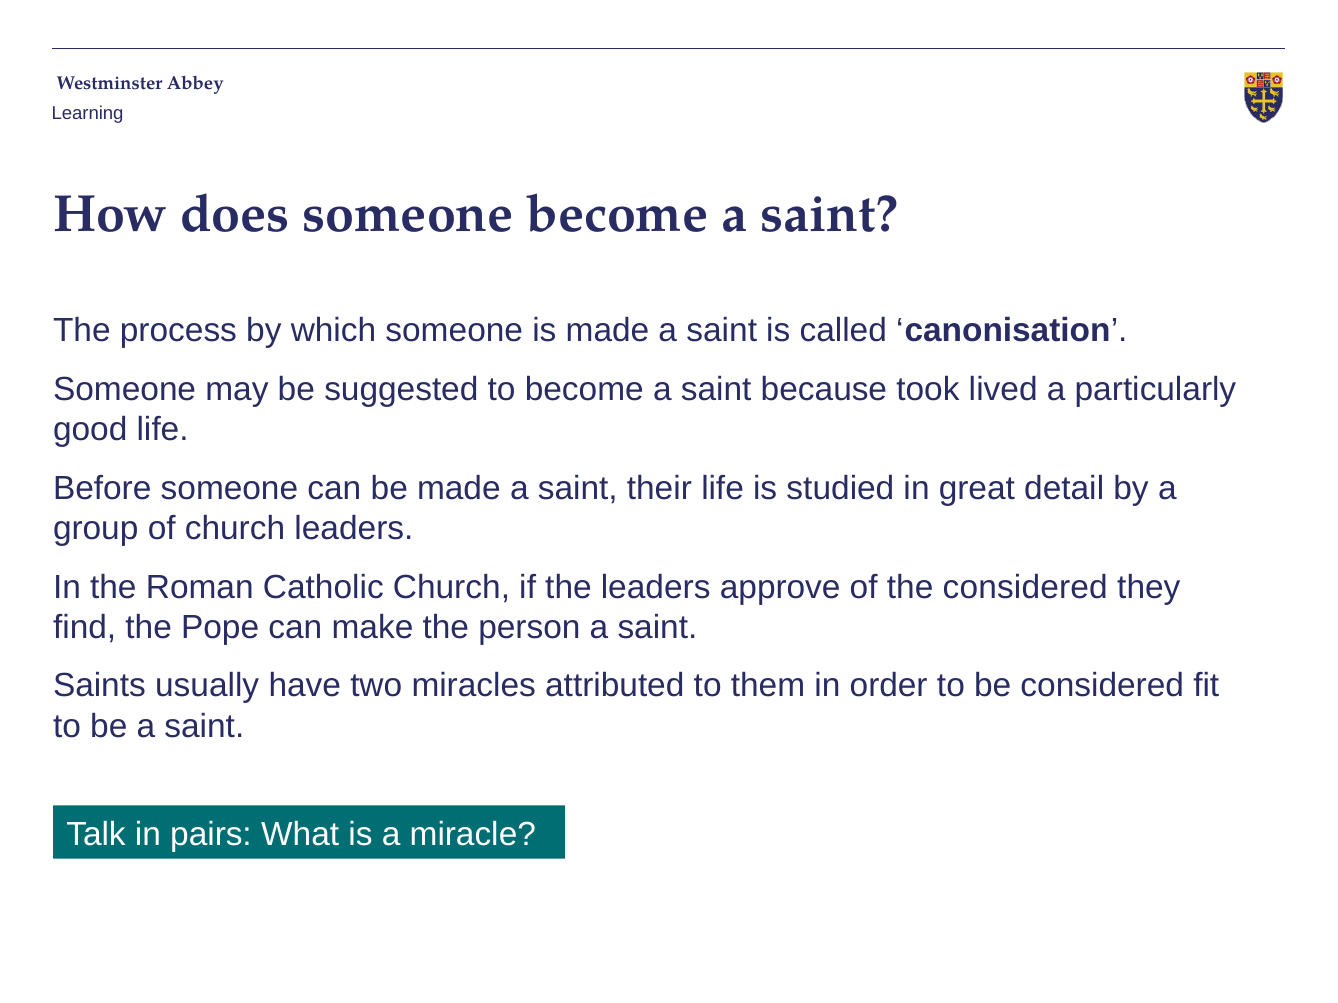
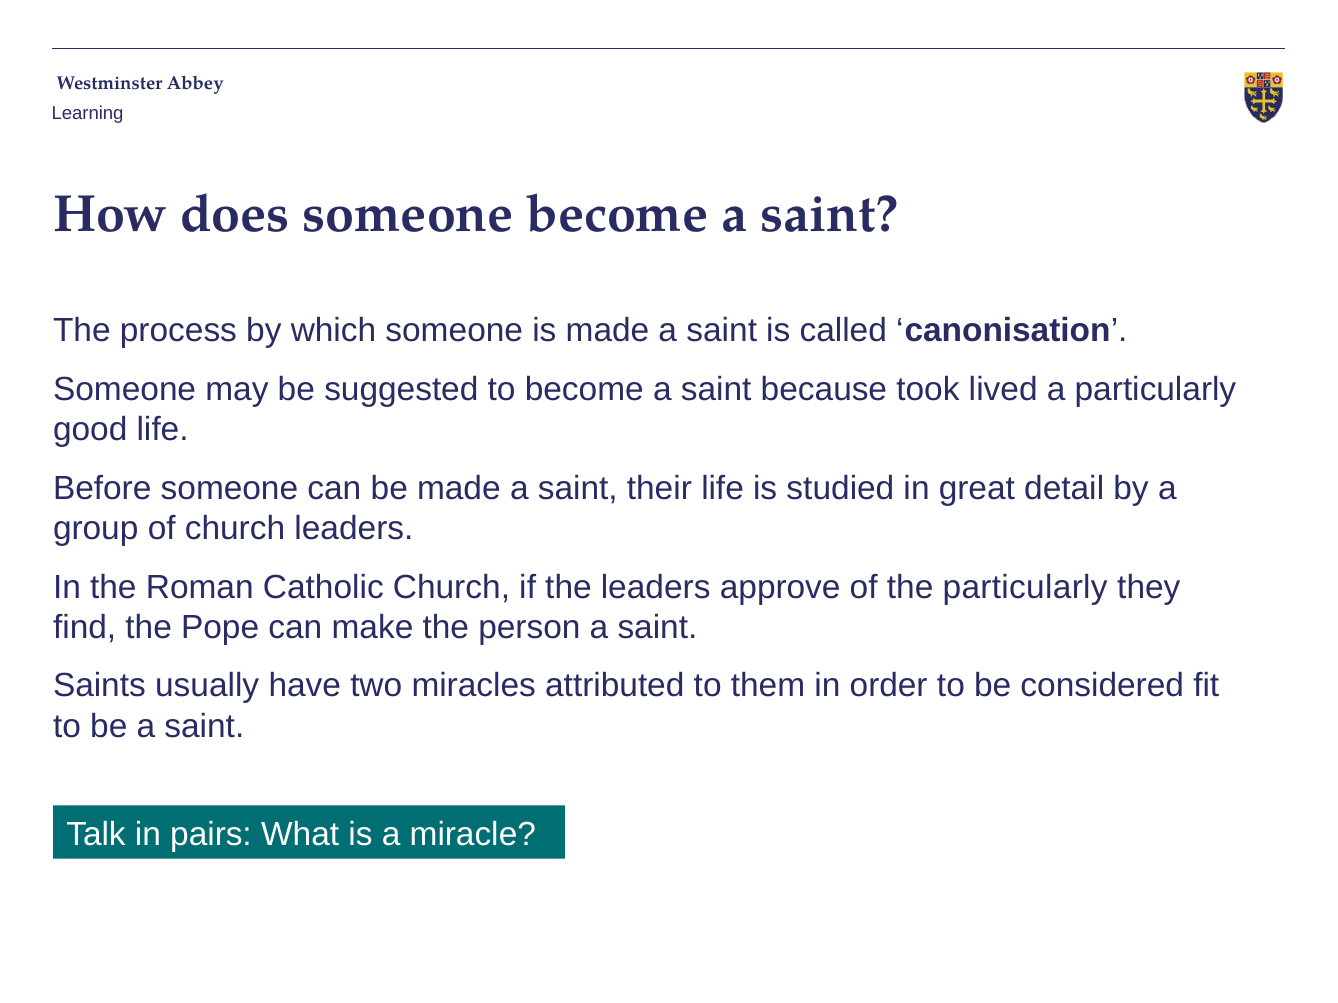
the considered: considered -> particularly (1025, 587)
